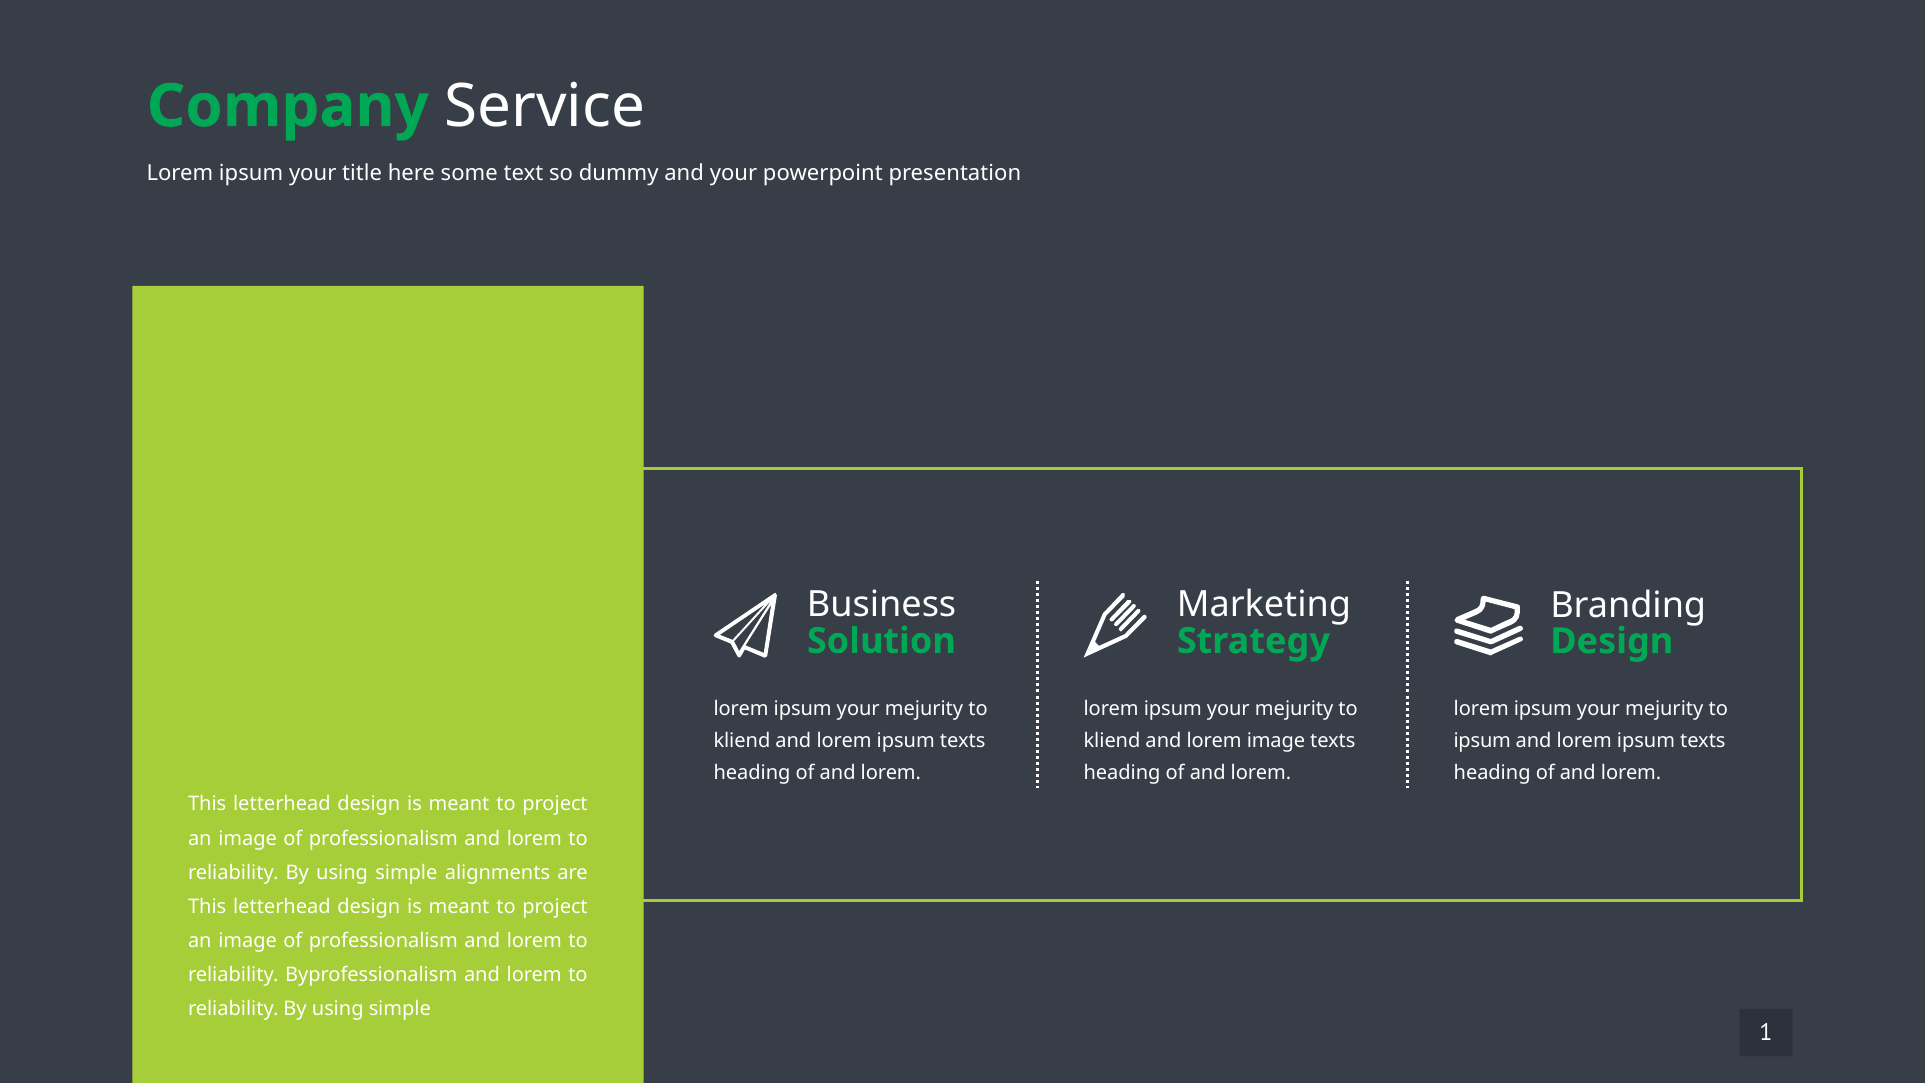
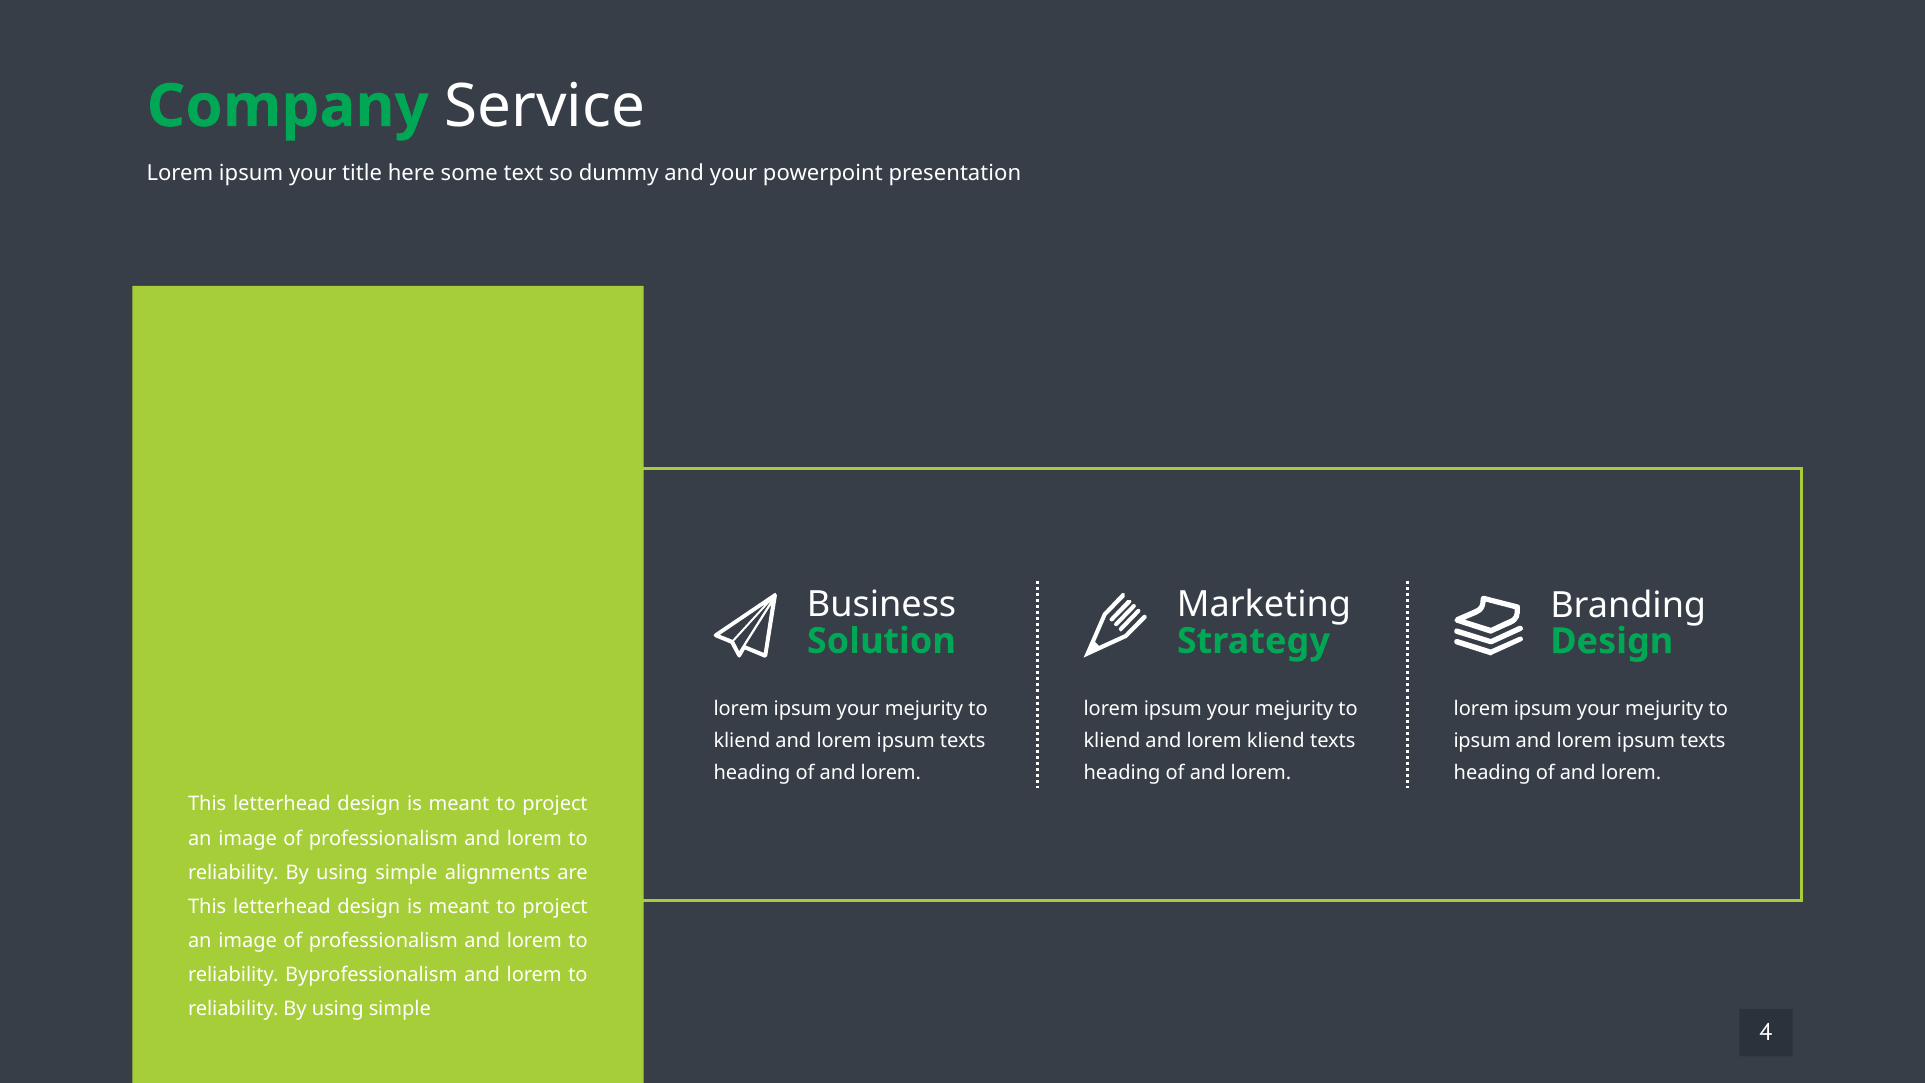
lorem image: image -> kliend (1276, 741)
1: 1 -> 4 (1766, 1033)
